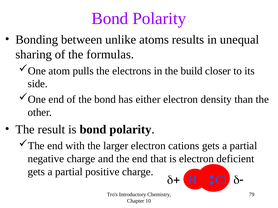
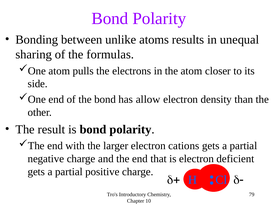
the build: build -> atom (192, 71)
either: either -> allow (148, 100)
